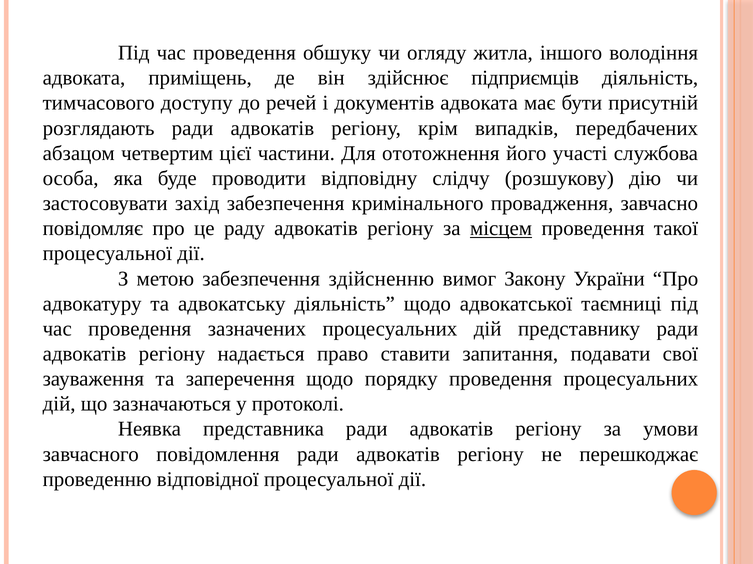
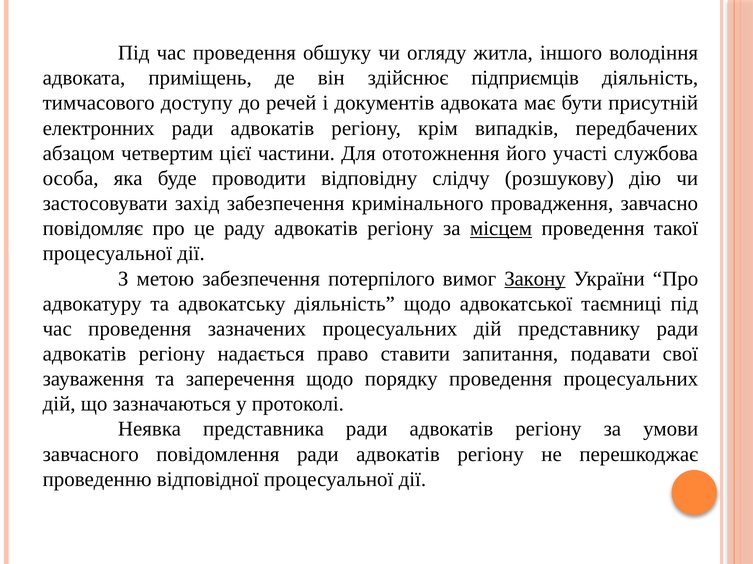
розглядають: розглядають -> електронних (99, 128)
здійсненню: здійсненню -> потерпілого (381, 279)
Закону underline: none -> present (535, 279)
